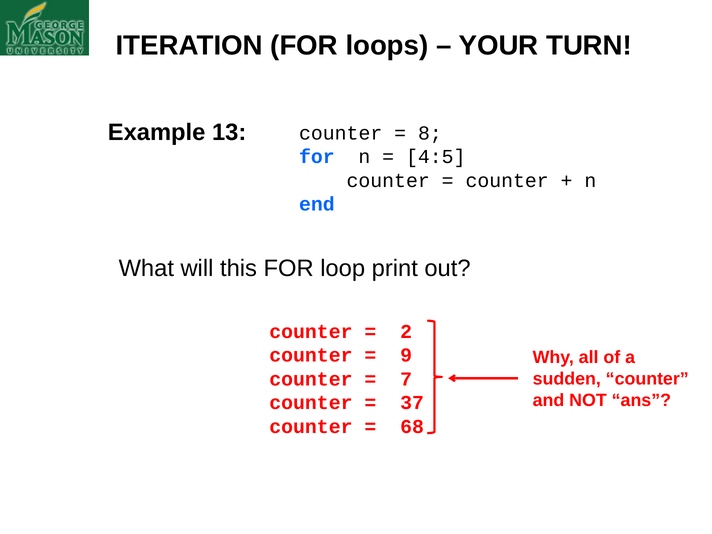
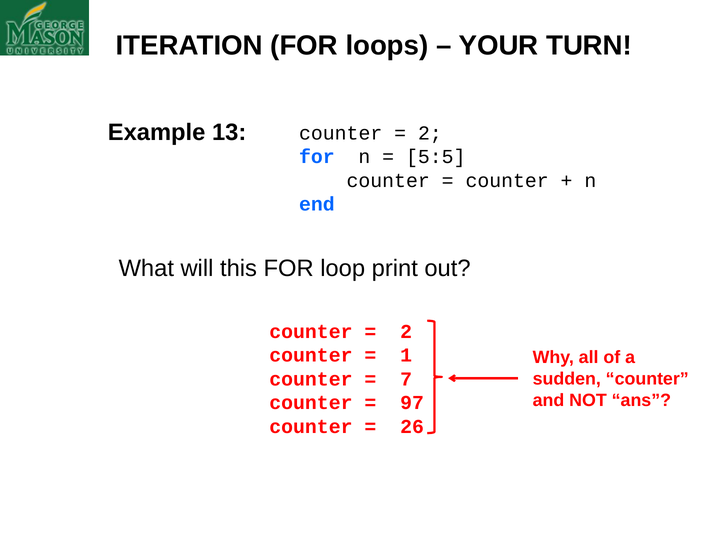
8: 8 -> 2 (430, 133)
4:5: 4:5 -> 5:5 (436, 157)
9: 9 -> 1 (406, 355)
37: 37 -> 97 (412, 403)
68: 68 -> 26 (412, 427)
